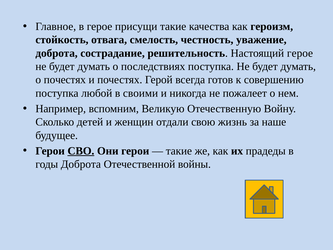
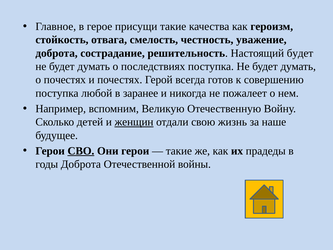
Настоящий герое: герое -> будет (300, 53)
своими: своими -> заранее (141, 93)
женщин underline: none -> present (134, 122)
